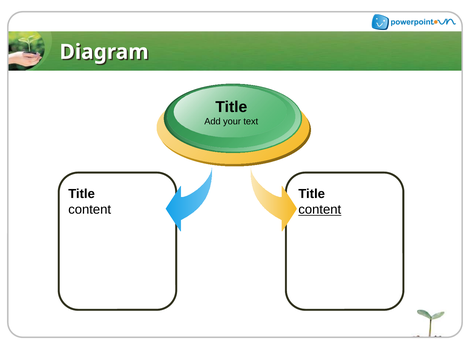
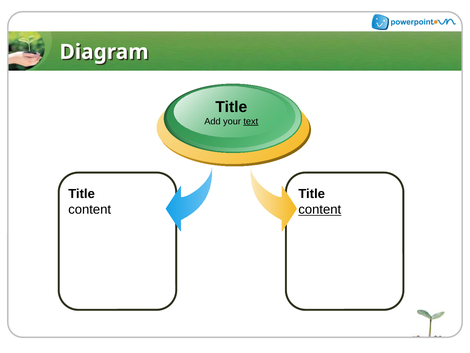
text underline: none -> present (251, 121)
